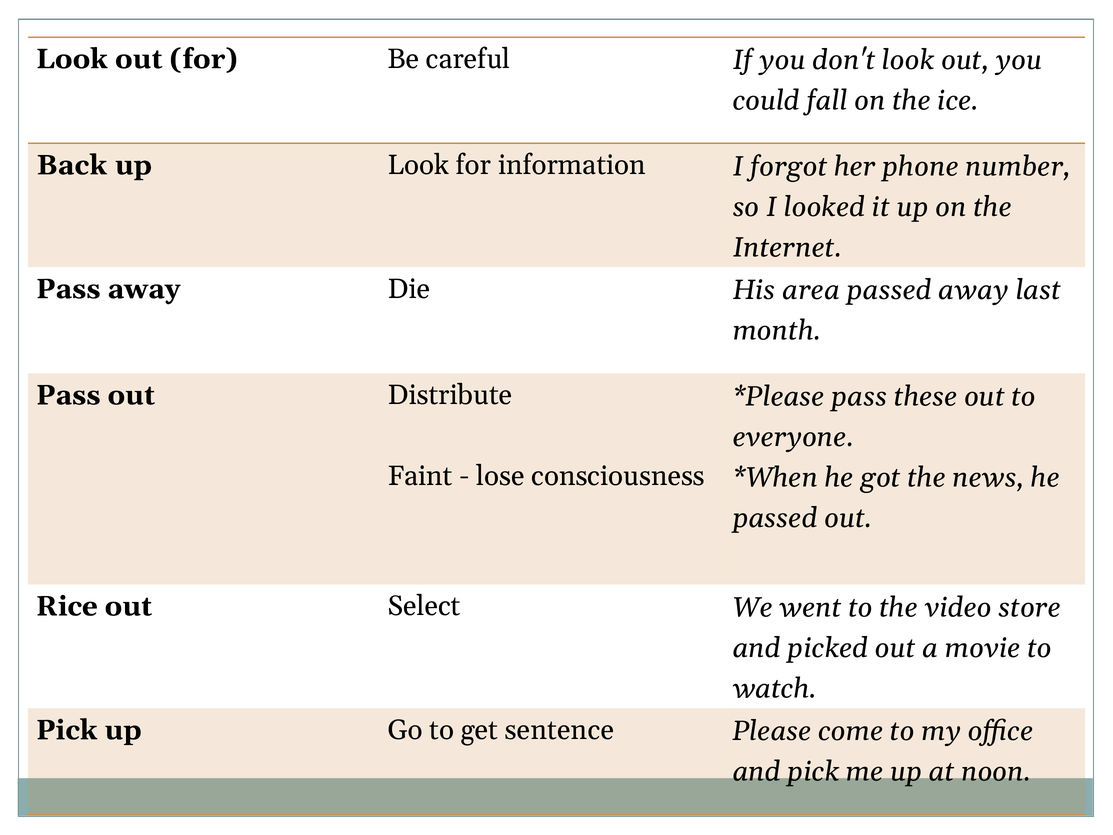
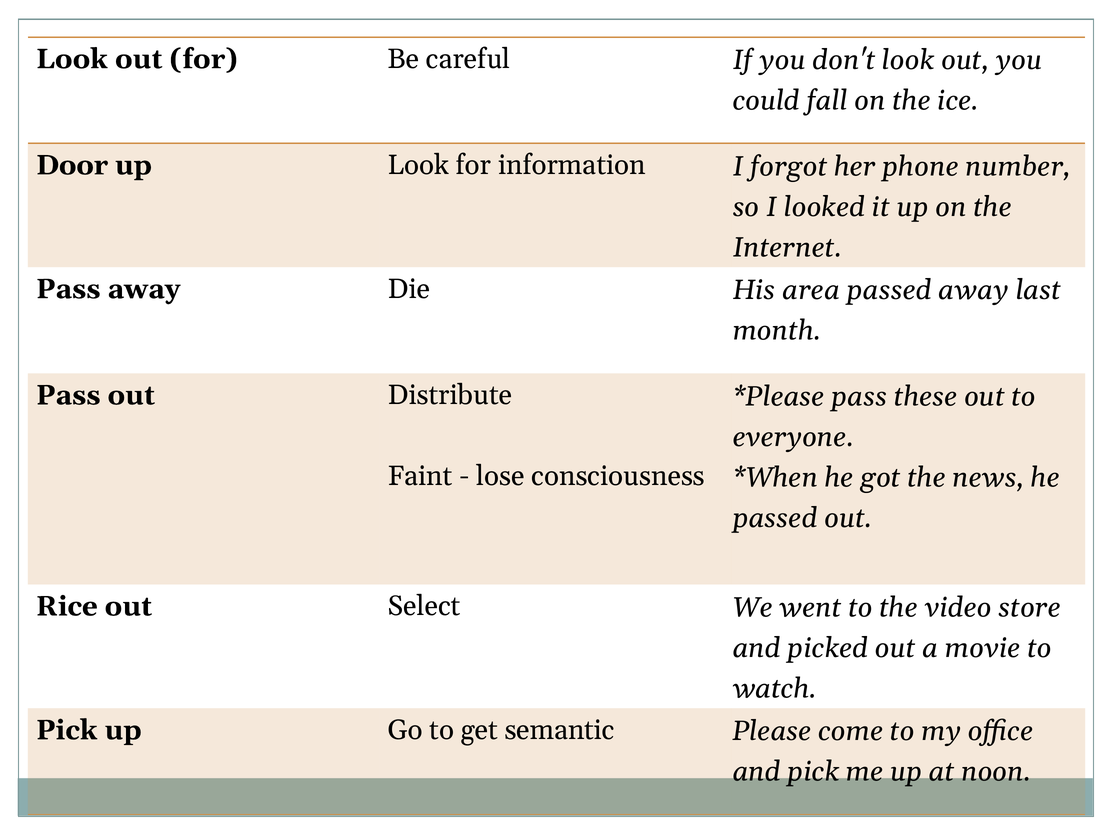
Back: Back -> Door (72, 165)
sentence: sentence -> semantic (560, 730)
